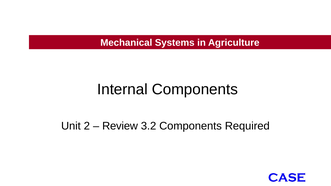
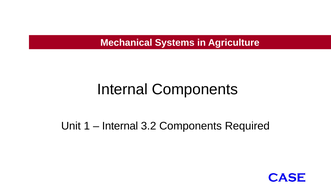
2: 2 -> 1 (87, 126)
Review: Review -> Internal (120, 126)
